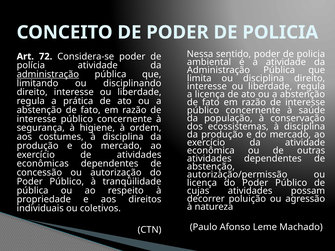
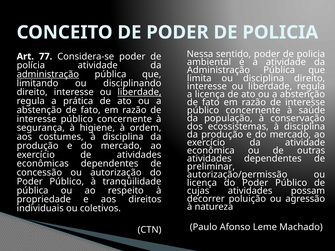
72: 72 -> 77 (46, 57)
liberdade underline: none -> present (139, 92)
abstenção: abstenção -> preliminar (211, 167)
